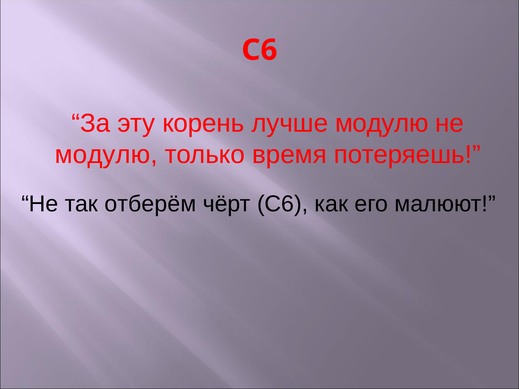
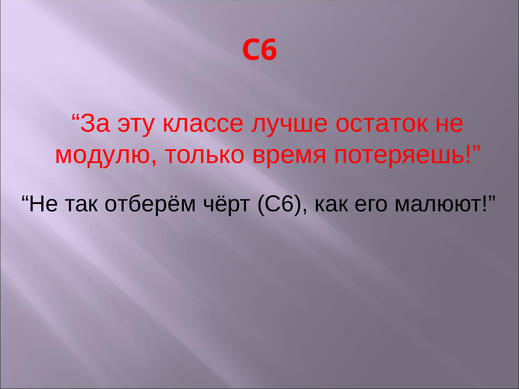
корень: корень -> классе (203, 123)
лучше модулю: модулю -> остаток (382, 123)
